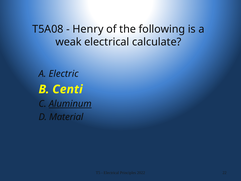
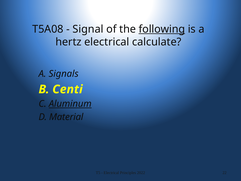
Henry: Henry -> Signal (88, 29)
following underline: none -> present (162, 29)
weak: weak -> hertz (68, 42)
Electric: Electric -> Signals (64, 74)
